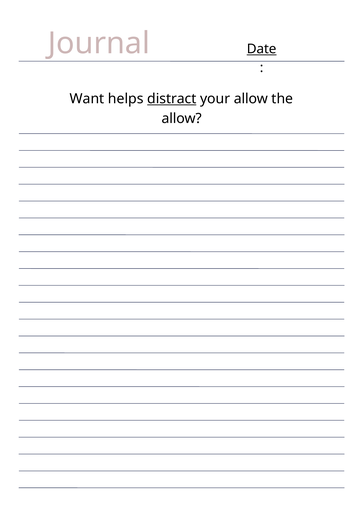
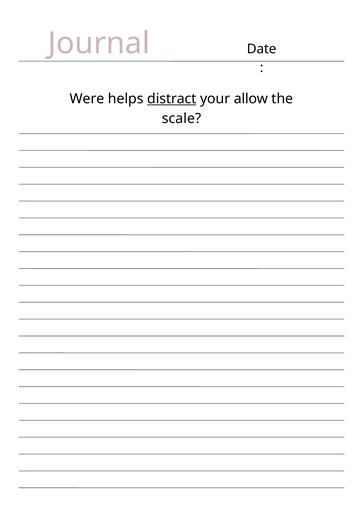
Date underline: present -> none (262, 49)
Want: Want -> Were (87, 99)
allow: allow -> scale (181, 118)
